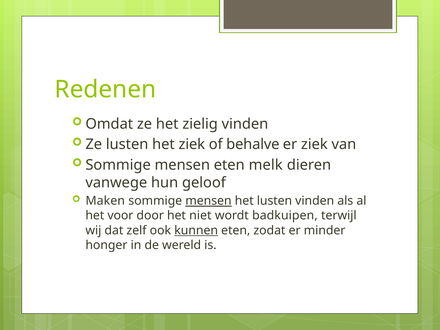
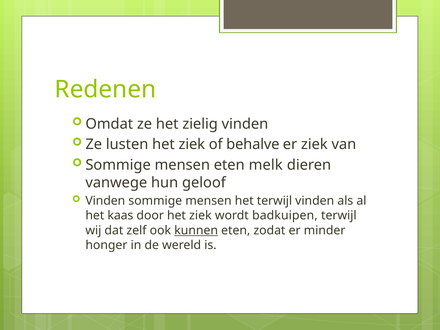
Maken: Maken -> Vinden (105, 201)
mensen underline: present -> none (208, 201)
het lusten: lusten -> terwijl (274, 201)
voor: voor -> kaas (120, 216)
door het niet: niet -> ziek (200, 216)
